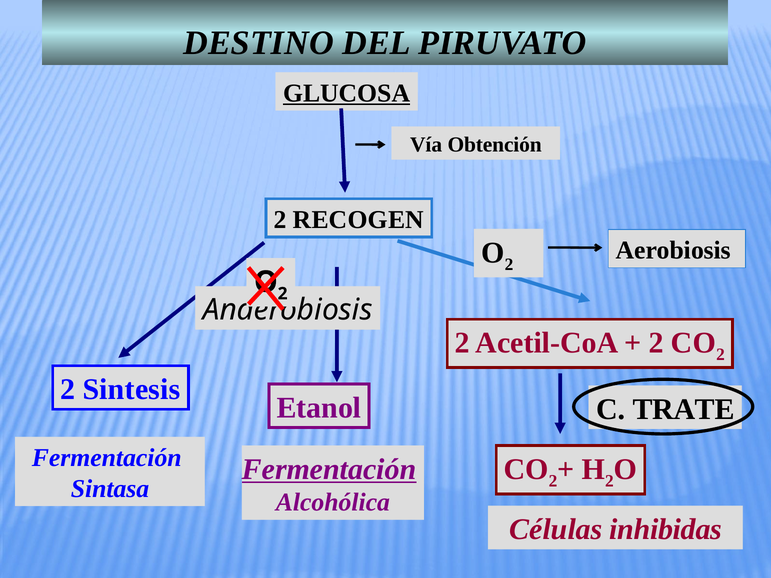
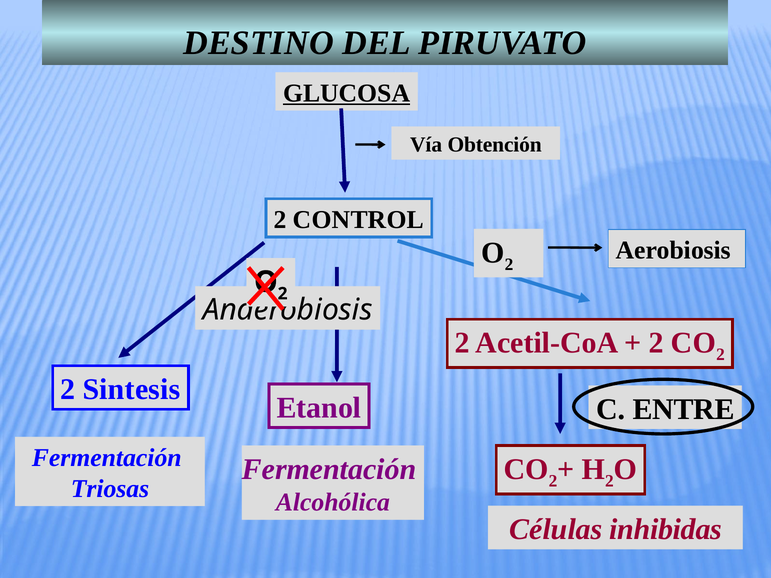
RECOGEN: RECOGEN -> CONTROL (358, 220)
TRATE: TRATE -> ENTRE (684, 409)
Fermentación underline: present -> none (329, 470)
Sintasa: Sintasa -> Triosas (110, 489)
